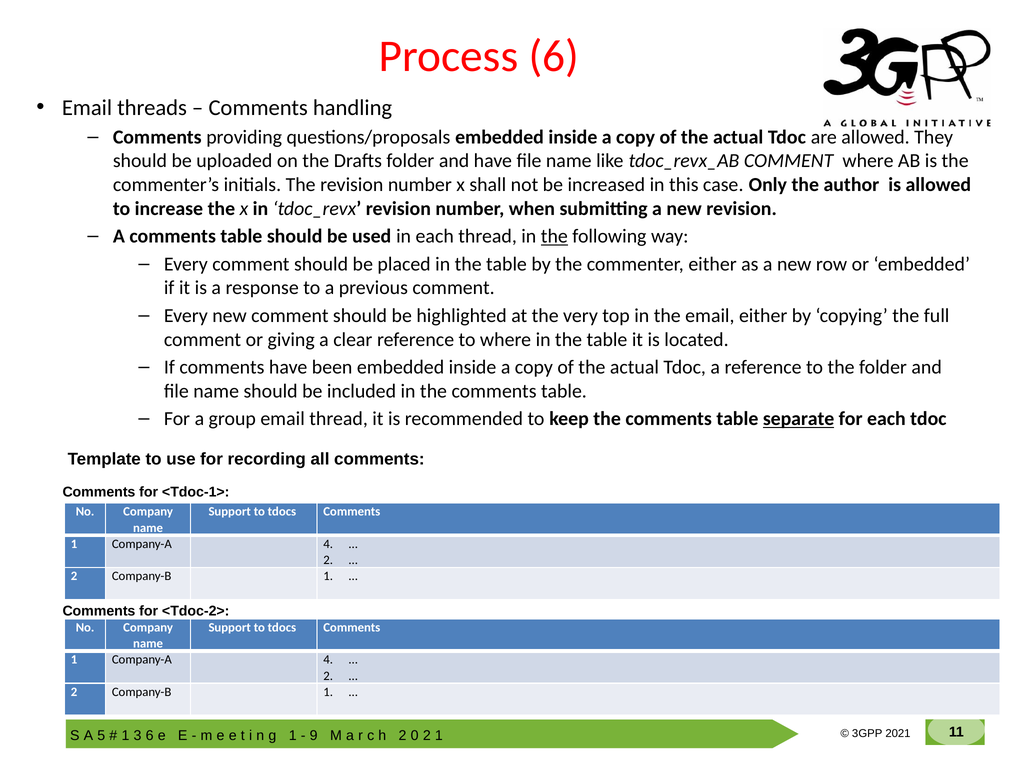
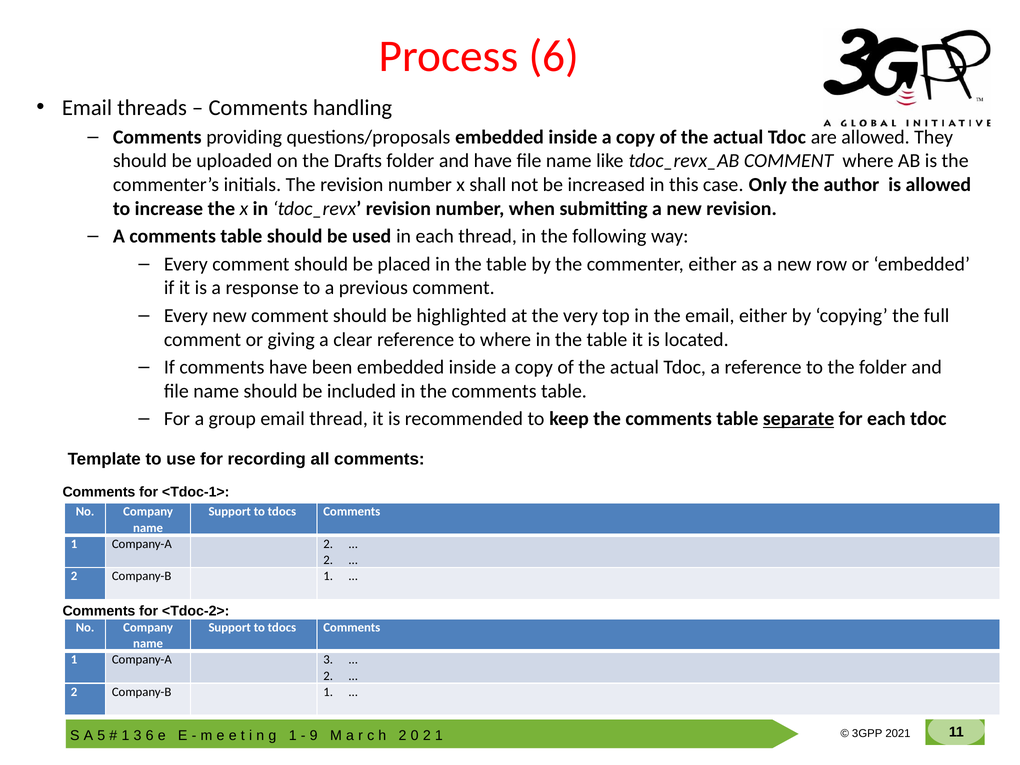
the underline: present -> none (554, 236)
4: 4 -> 2 (328, 544)
4: 4 -> 3 (328, 660)
